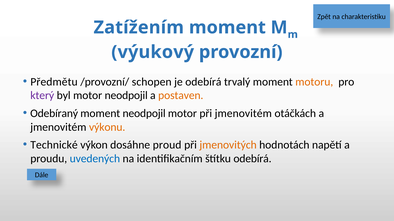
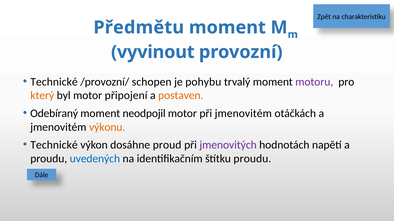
Zatížením: Zatížením -> Předmětu (139, 28)
výukový: výukový -> vyvinout (153, 52)
Předmětu: Předmětu -> Technické (54, 82)
je odebírá: odebírá -> pohybu (203, 82)
motoru colour: orange -> purple (314, 82)
který colour: purple -> orange (42, 96)
motor neodpojil: neodpojil -> připojení (126, 96)
jmenovitých colour: orange -> purple (228, 145)
štítku odebírá: odebírá -> proudu (252, 159)
